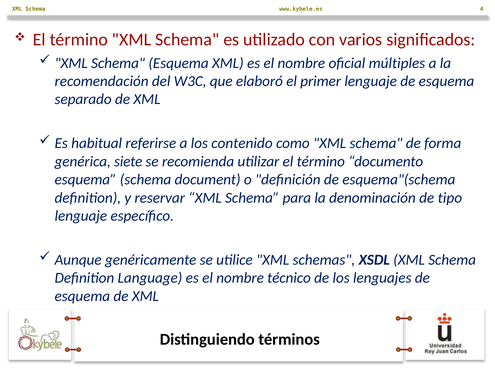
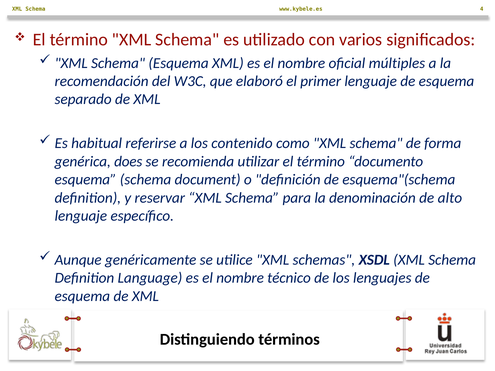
siete: siete -> does (128, 162)
tipo: tipo -> alto (450, 198)
